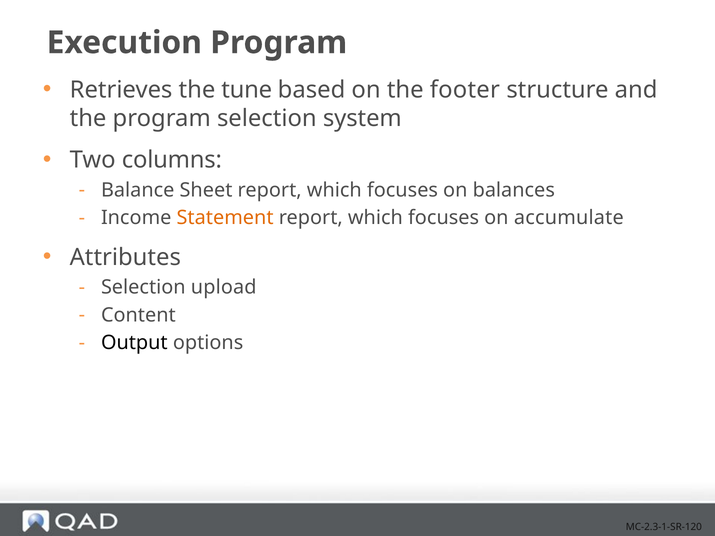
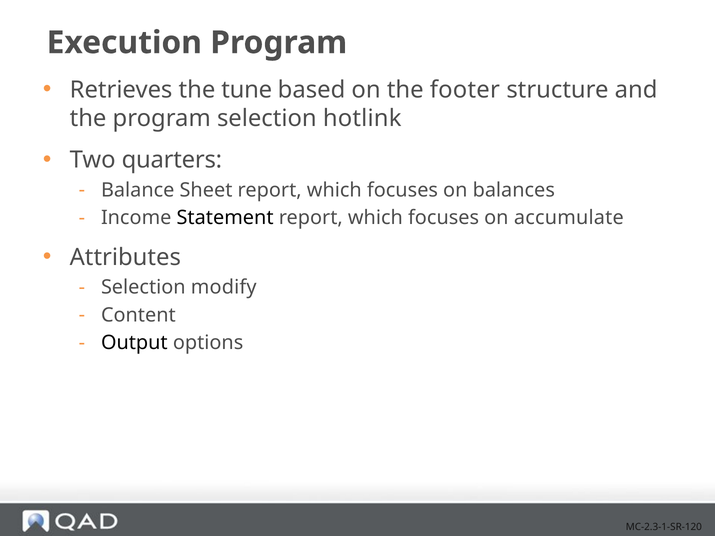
system: system -> hotlink (362, 118)
columns: columns -> quarters (172, 160)
Statement colour: orange -> black (225, 218)
upload: upload -> modify (224, 287)
